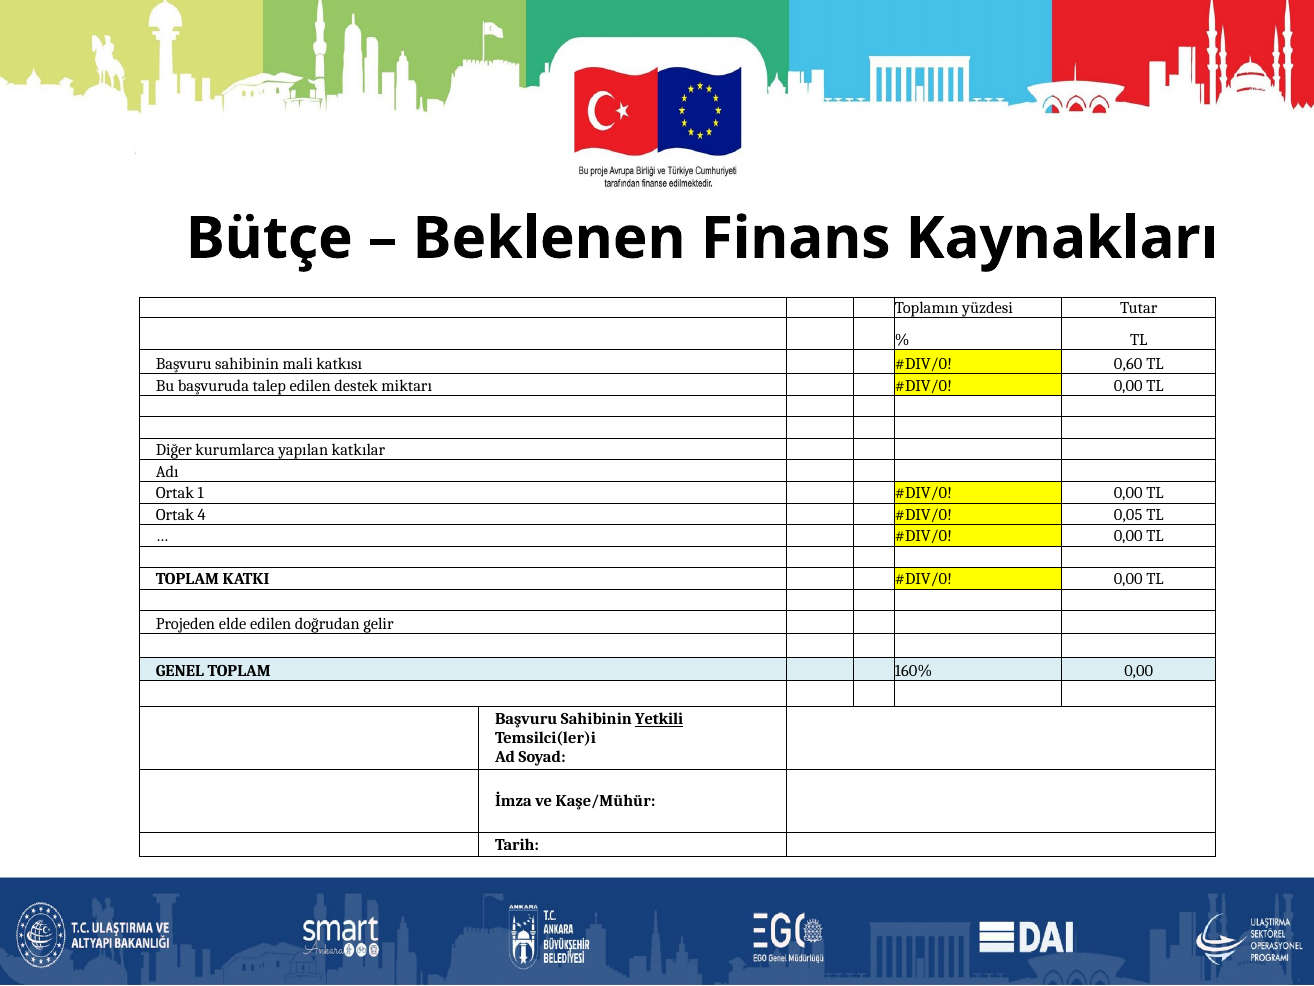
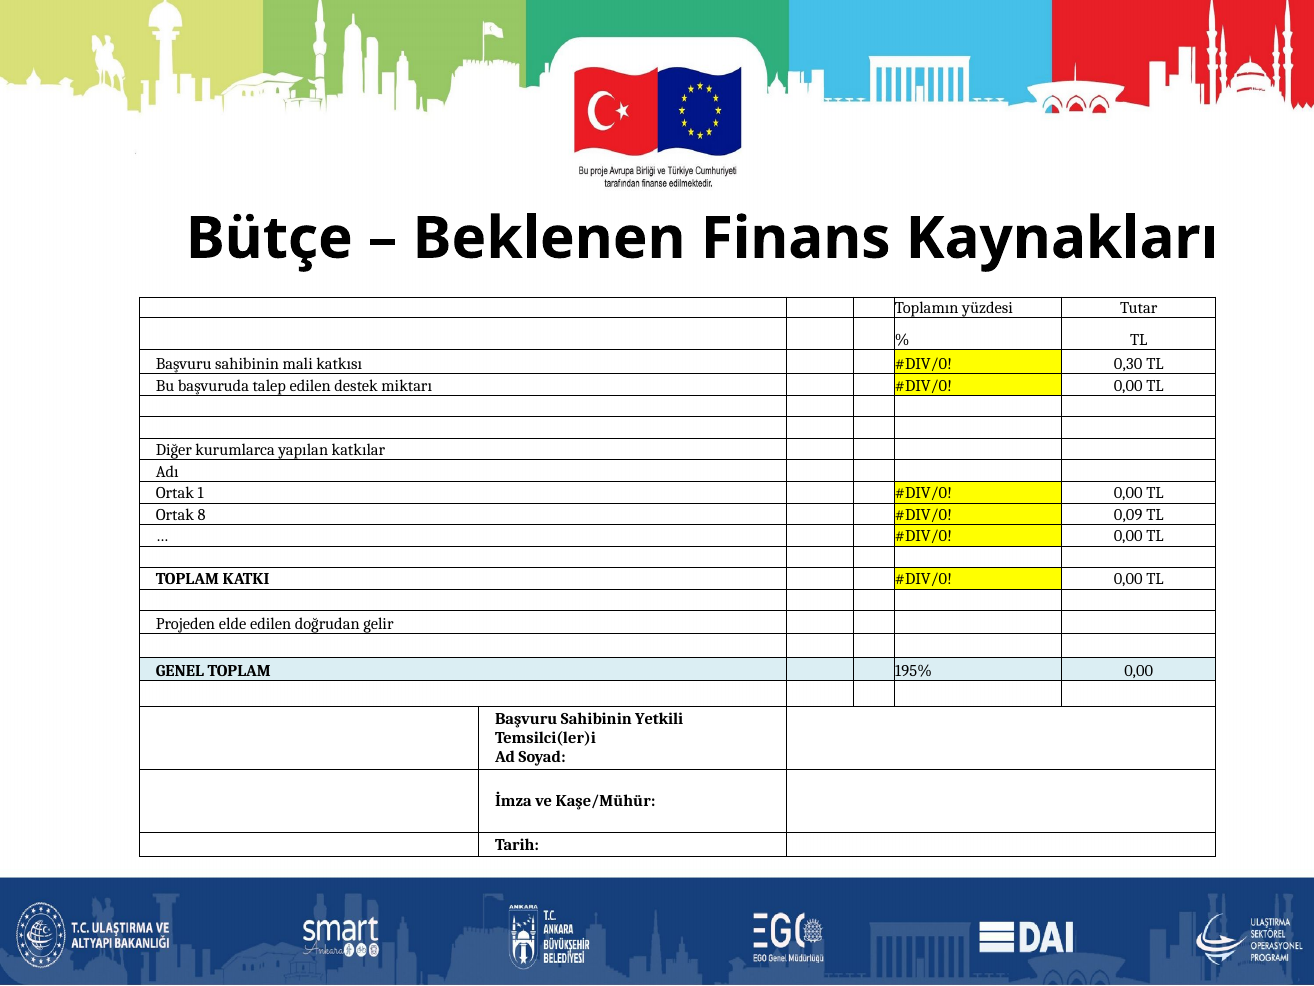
0,60: 0,60 -> 0,30 (1128, 364)
4: 4 -> 8 (202, 515)
0,05: 0,05 -> 0,09 (1128, 515)
160%: 160% -> 195% (914, 671)
Yetkili underline: present -> none (659, 719)
